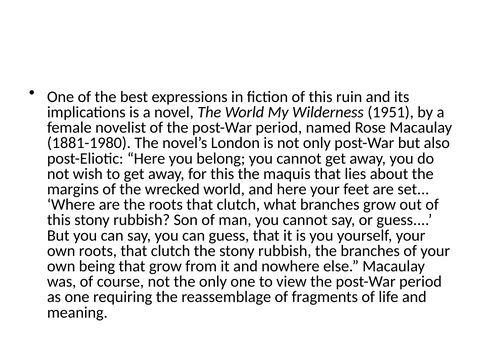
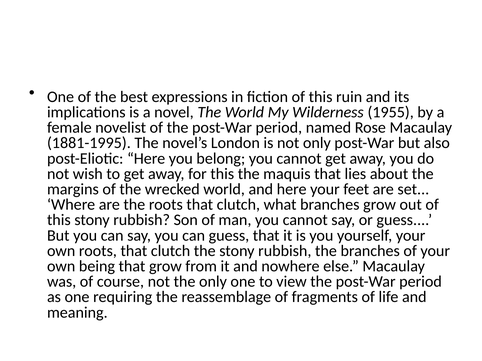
1951: 1951 -> 1955 (391, 112)
1881-1980: 1881-1980 -> 1881-1995 (89, 143)
